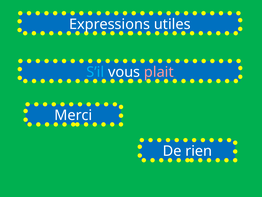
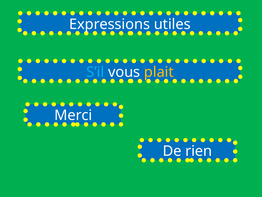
plait colour: pink -> yellow (159, 72)
